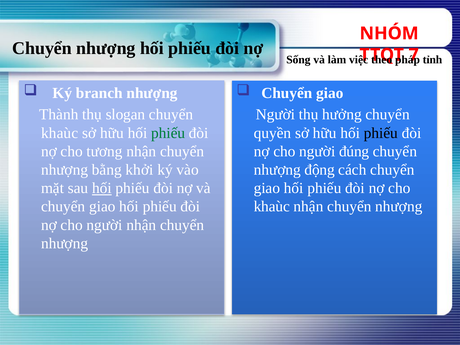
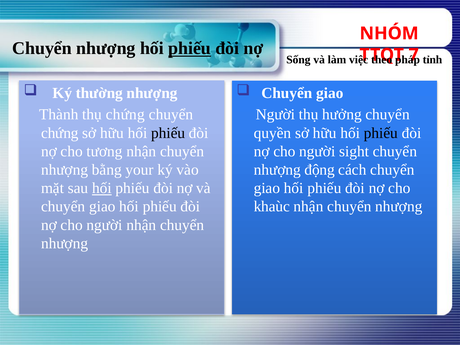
phiếu underline: none -> present (190, 48)
branch: branch -> thường (99, 93)
thụ slogan: slogan -> chứng (125, 115)
khaùc: khaùc -> chứng (60, 133)
phiếu colour: green -> black (168, 133)
đúng: đúng -> sight (354, 151)
khởi: khởi -> your (140, 170)
